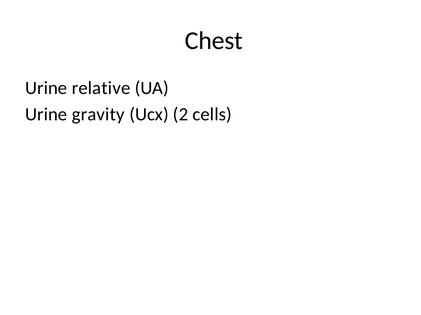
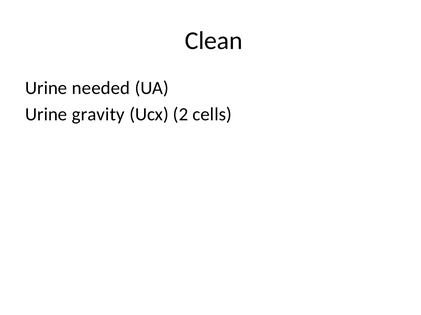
Chest: Chest -> Clean (214, 41)
relative: relative -> needed (101, 88)
